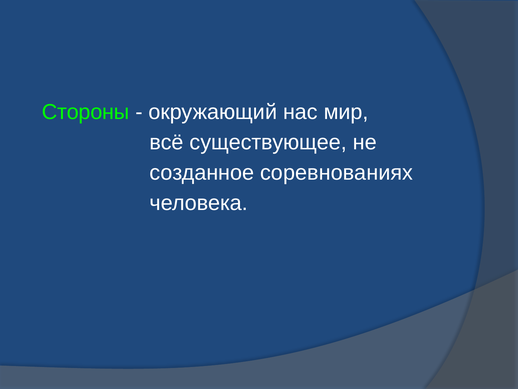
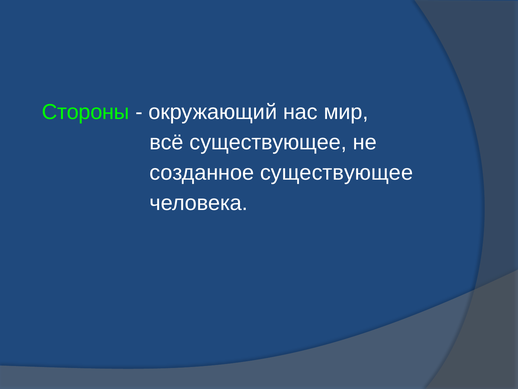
созданное соревнованиях: соревнованиях -> существующее (337, 172)
